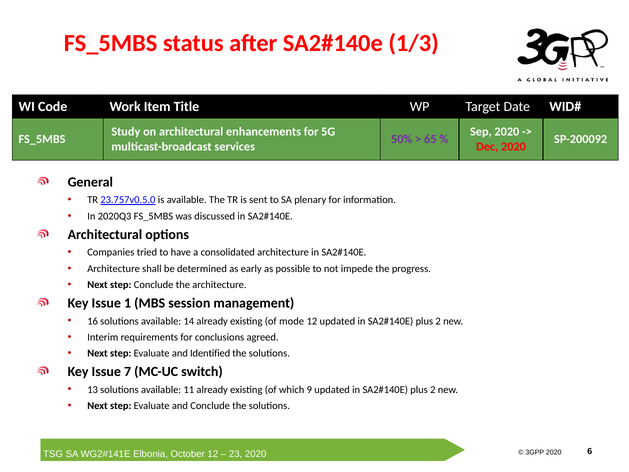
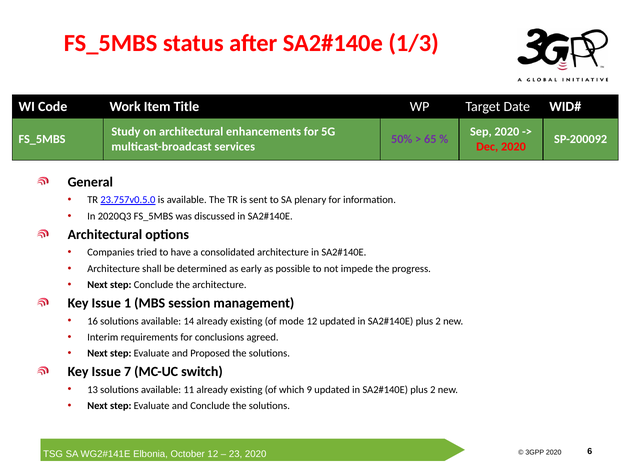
Identified: Identified -> Proposed (210, 353)
